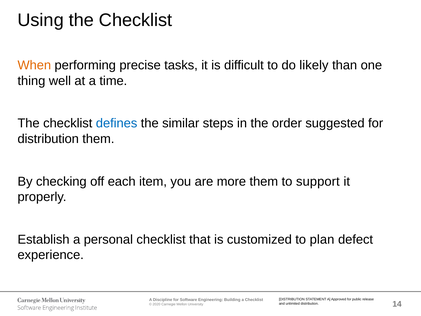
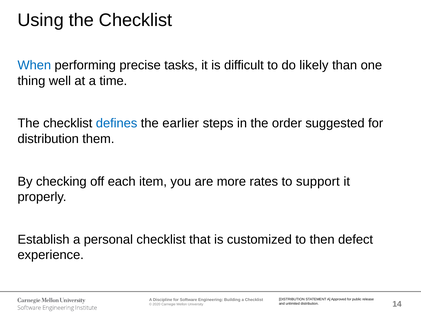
When colour: orange -> blue (34, 65)
similar: similar -> earlier (181, 123)
more them: them -> rates (264, 181)
plan: plan -> then (322, 239)
